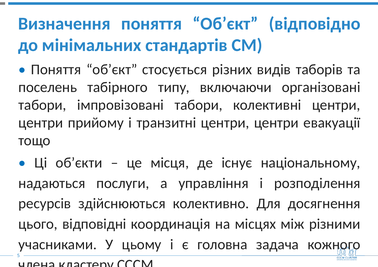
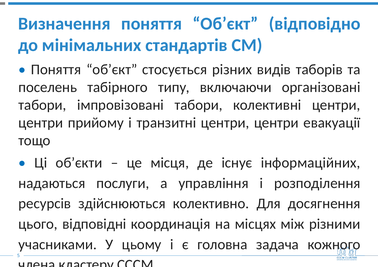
національному: національному -> інформаційних (311, 163)
